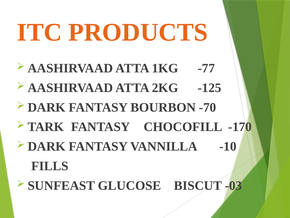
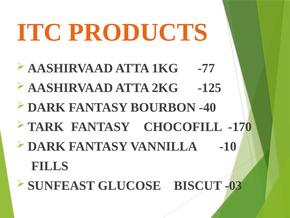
-70: -70 -> -40 (208, 107)
